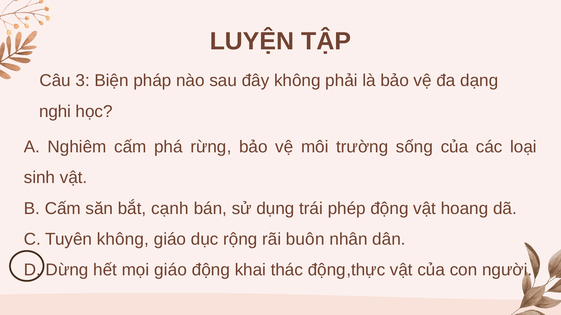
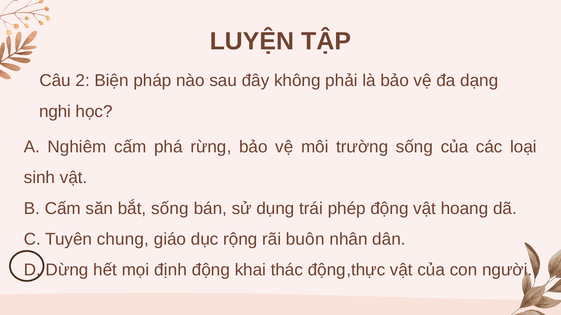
3: 3 -> 2 (83, 81)
bắt cạnh: cạnh -> sống (170, 209)
Tuyên không: không -> chung (123, 240)
mọi giáo: giáo -> định (170, 270)
